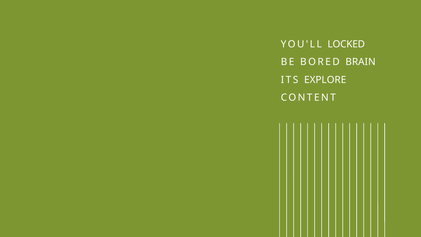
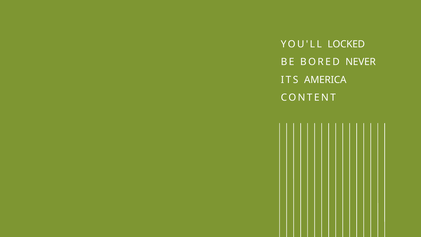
BRAIN: BRAIN -> NEVER (361, 62)
EXPLORE: EXPLORE -> AMERICA (325, 80)
